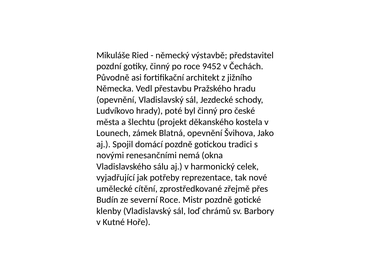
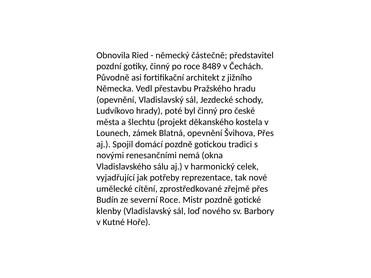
Mikuláše: Mikuláše -> Obnovila (113, 55)
výstavbě: výstavbě -> částečně (209, 55)
9452: 9452 -> 8489 (212, 66)
Švihova Jako: Jako -> Přes (266, 133)
chrámů: chrámů -> nového (216, 211)
